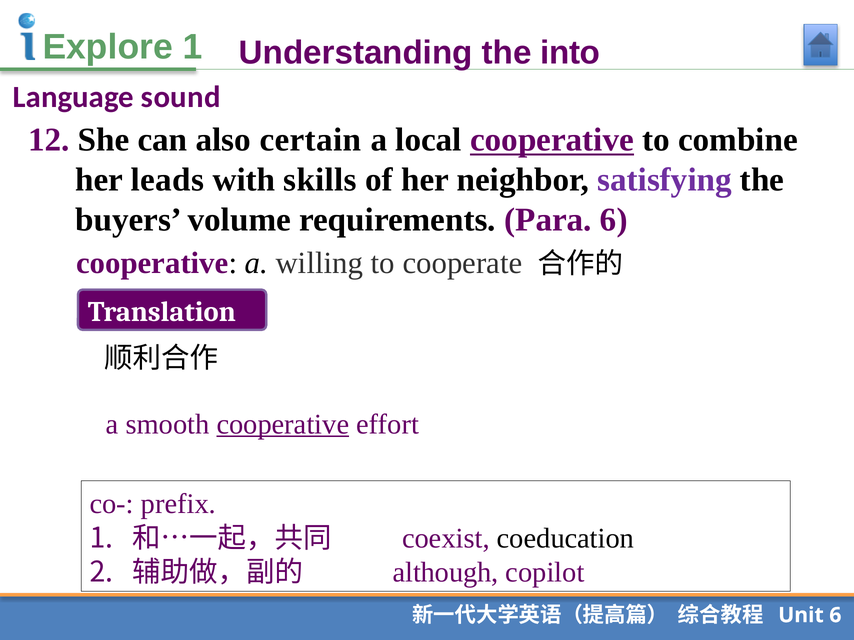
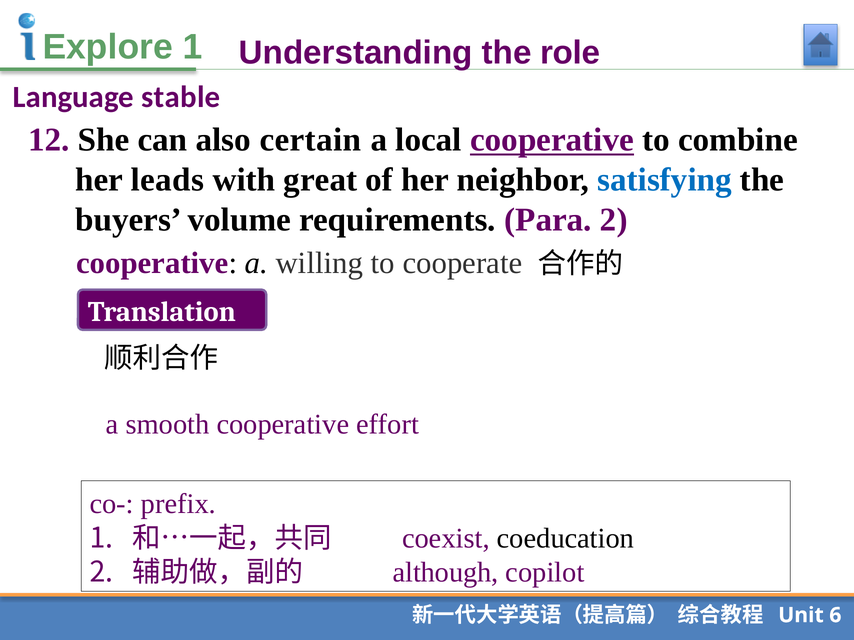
into: into -> role (570, 53)
sound: sound -> stable (181, 97)
skills: skills -> great (320, 180)
satisfying colour: purple -> blue (665, 180)
Para 6: 6 -> 2 (614, 220)
cooperative underline: present -> none (283, 424)
